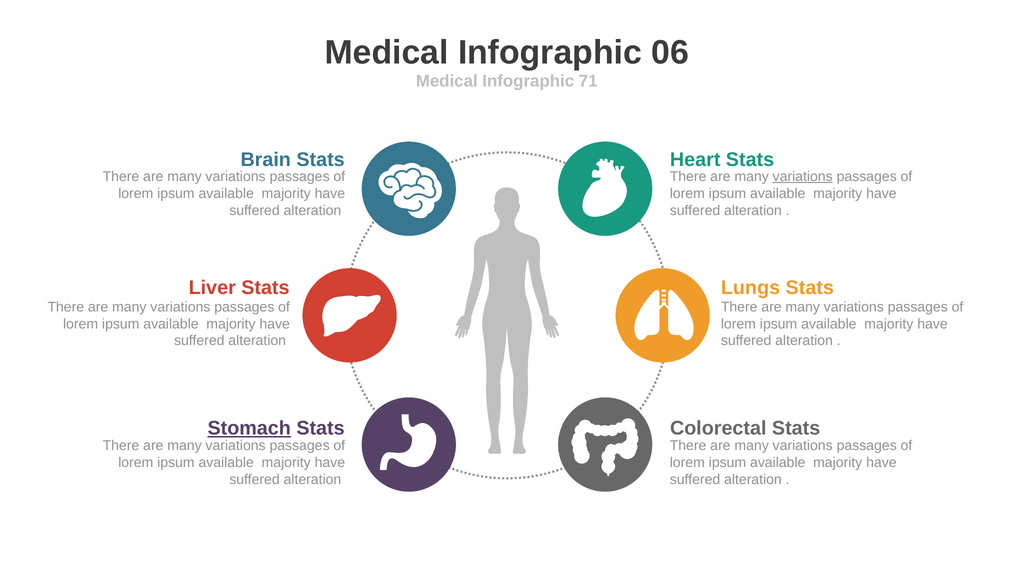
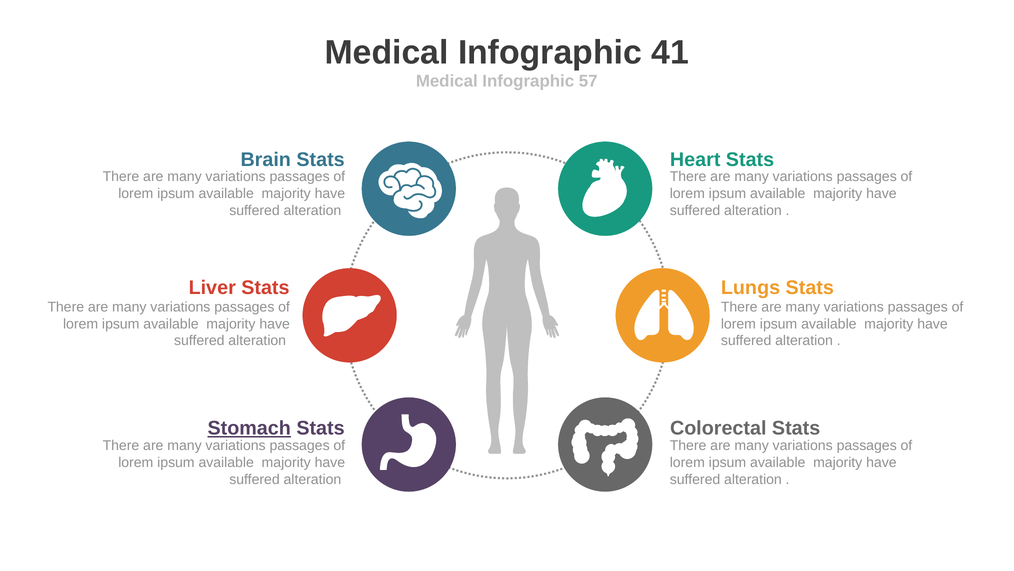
06: 06 -> 41 (670, 52)
71: 71 -> 57 (588, 81)
variations underline: present -> none (803, 176)
